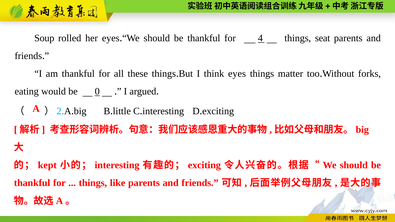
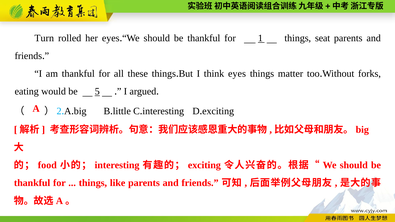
Soup: Soup -> Turn (44, 38)
4: 4 -> 1 (260, 38)
0: 0 -> 5 (97, 92)
kept: kept -> food (47, 165)
